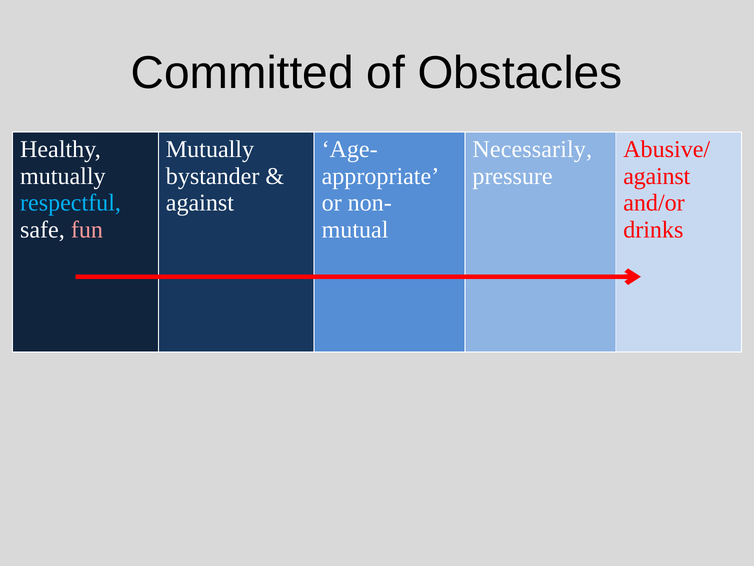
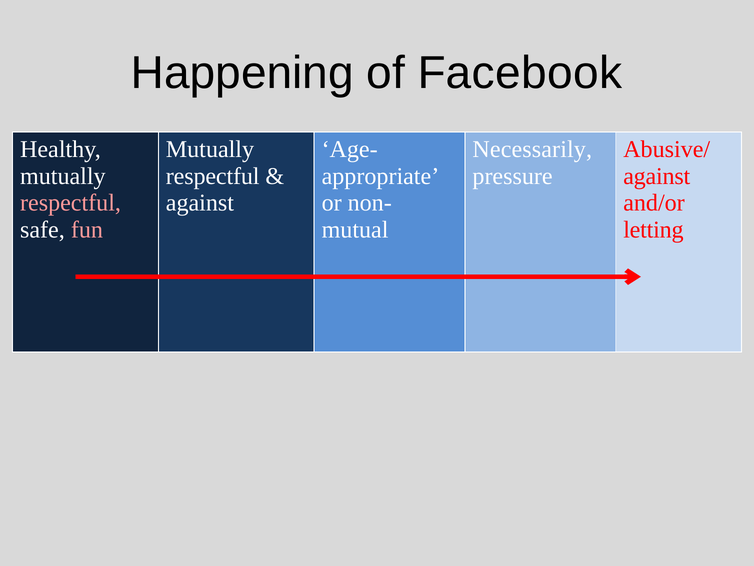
Committed: Committed -> Happening (242, 73)
Obstacles: Obstacles -> Facebook (520, 73)
bystander: bystander -> respectful (213, 176)
respectful colour: light blue -> pink (71, 203)
drinks: drinks -> letting (653, 230)
